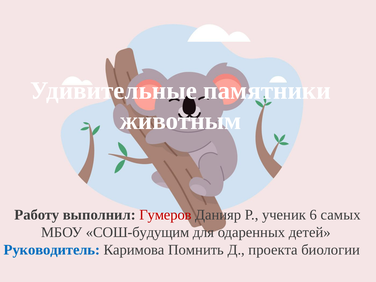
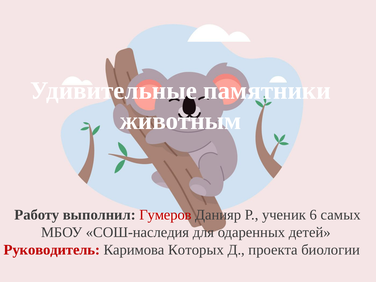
СОШ-будущим: СОШ-будущим -> СОШ-наследия (138, 232)
Руководитель colour: blue -> red (52, 250)
Помнить: Помнить -> Которых (196, 250)
